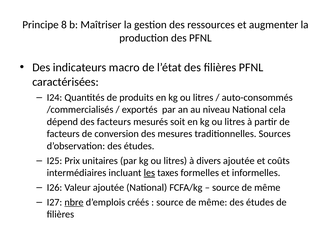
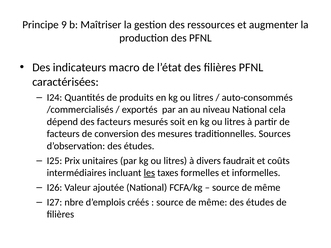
8: 8 -> 9 (64, 25)
divers ajoutée: ajoutée -> faudrait (239, 161)
nbre underline: present -> none (74, 202)
